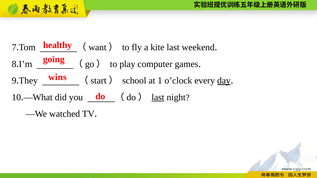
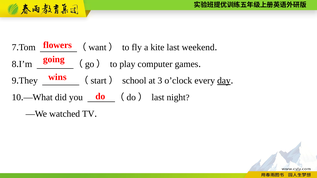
healthy: healthy -> flowers (57, 45)
1: 1 -> 3 (160, 81)
last underline: present -> none (158, 97)
